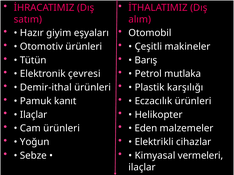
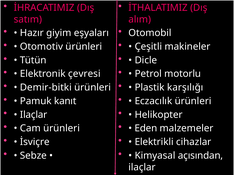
Barış: Barış -> Dicle (146, 60)
mutlaka: mutlaka -> motorlu (183, 74)
Demir-ithal: Demir-ithal -> Demir-bitki (46, 88)
Yoğun: Yoğun -> İsviçre (35, 142)
vermeleri: vermeleri -> açısından (200, 156)
